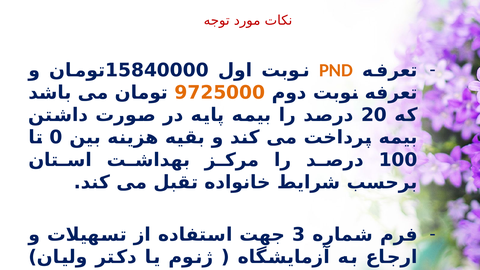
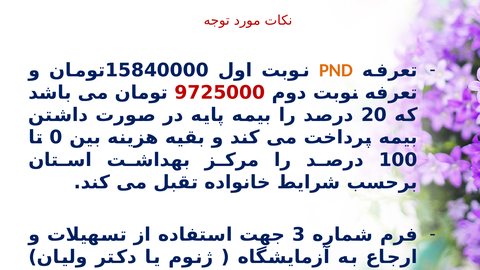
9725000 colour: orange -> red (220, 93)
